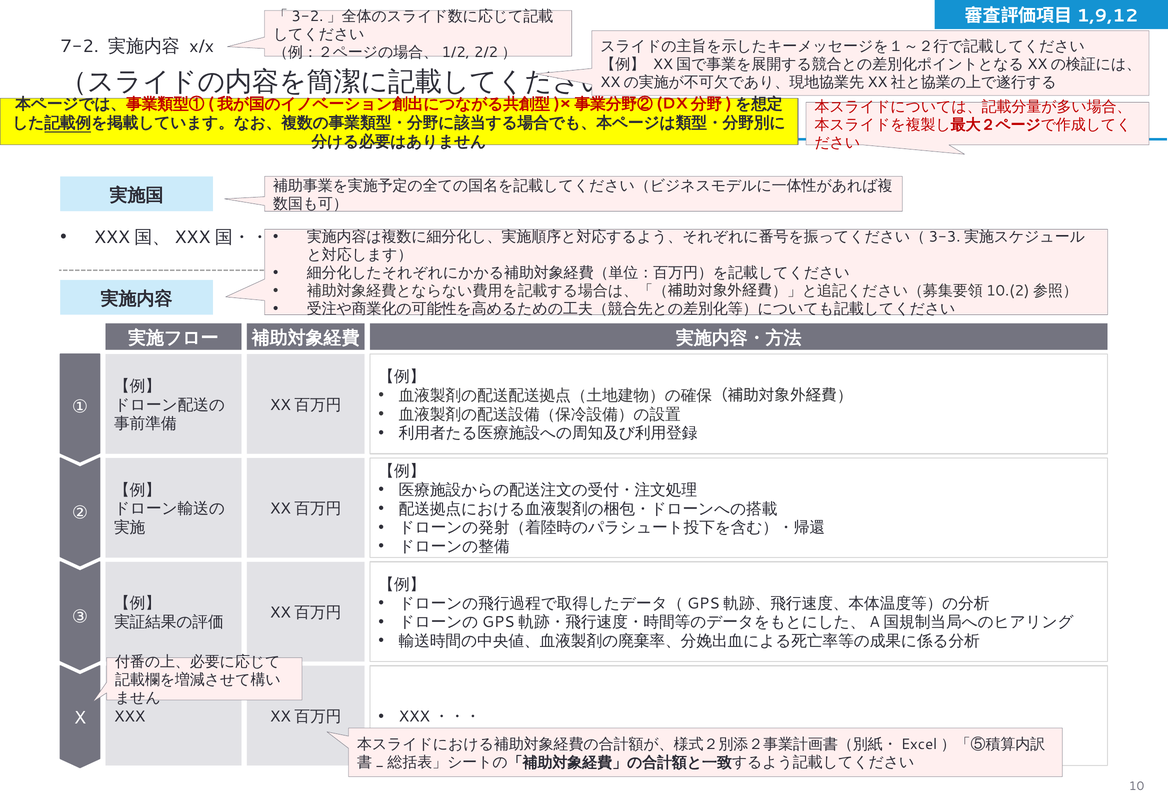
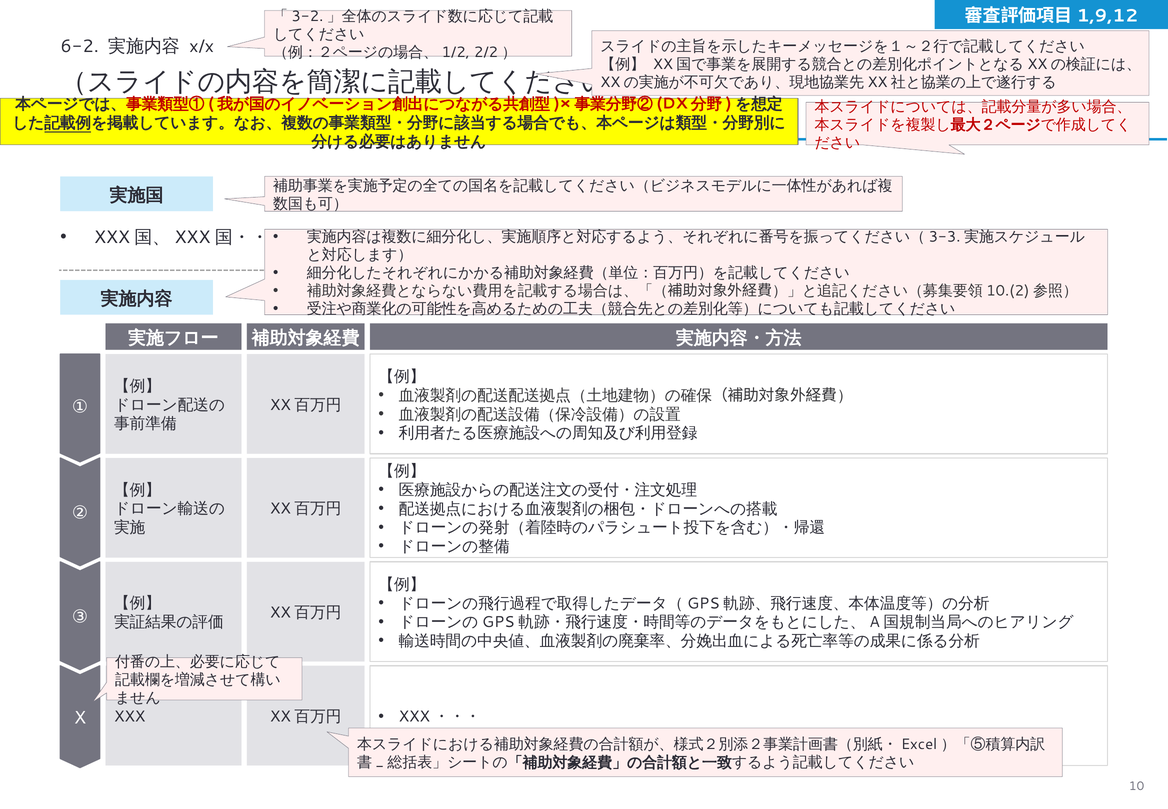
7-2: 7-2 -> 6-2 (80, 46)
